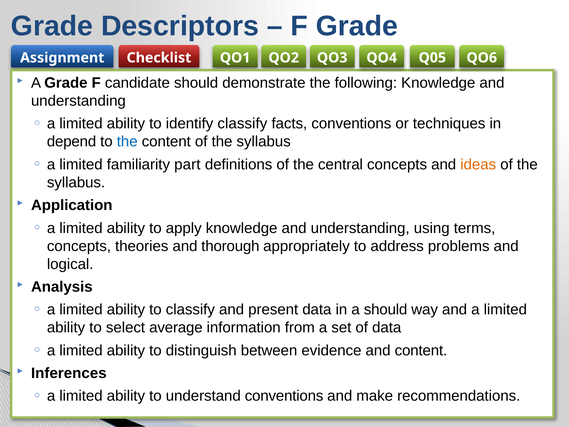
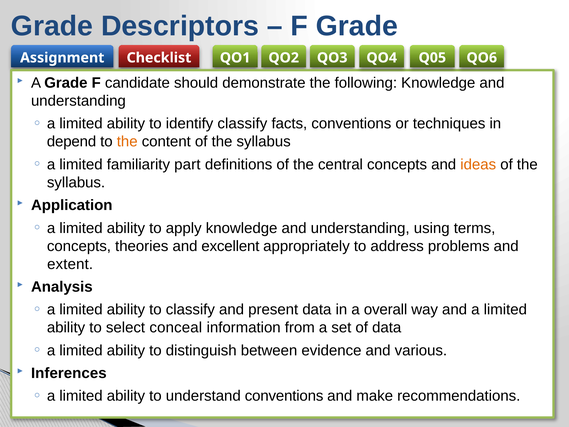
the colour: blue -> orange (127, 142)
thorough: thorough -> excellent (230, 246)
logical: logical -> extent (70, 264)
a should: should -> overall (386, 309)
average: average -> conceal (176, 327)
and content: content -> various (421, 350)
